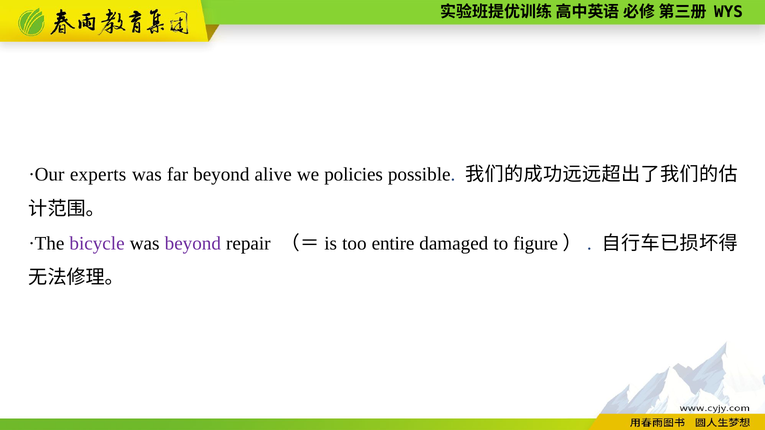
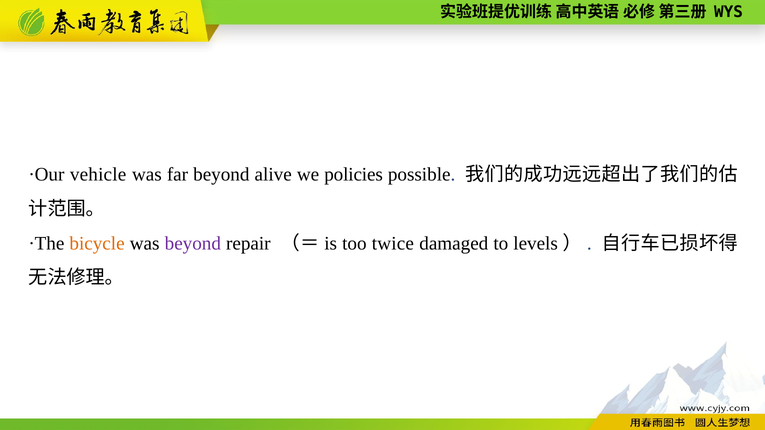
experts: experts -> vehicle (98, 175)
bicycle colour: purple -> orange (97, 243)
entire: entire -> twice (393, 243)
figure: figure -> levels (536, 243)
